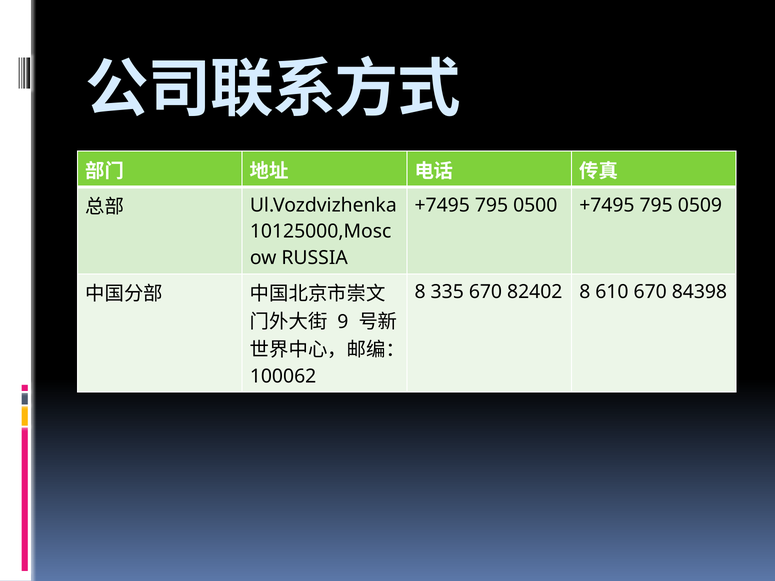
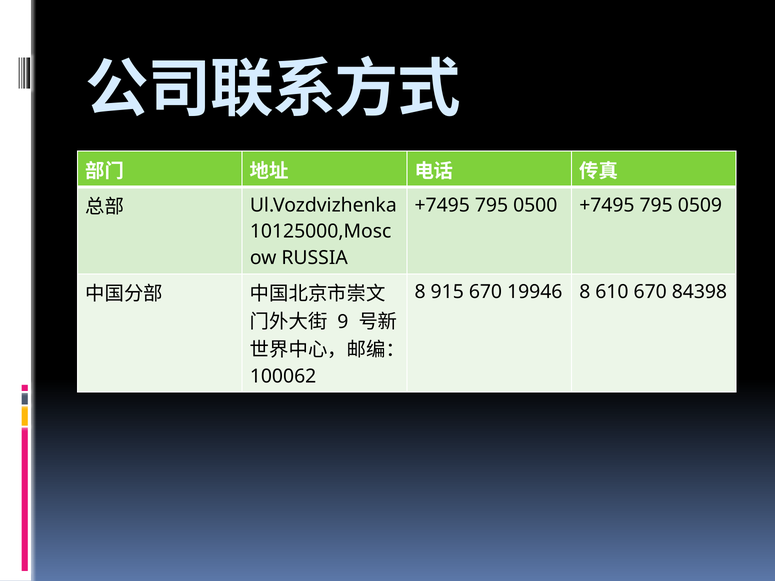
335: 335 -> 915 (447, 292)
82402: 82402 -> 19946 (535, 292)
